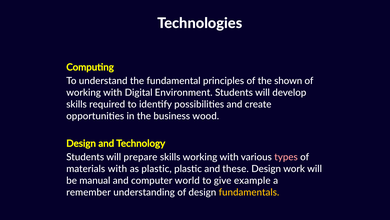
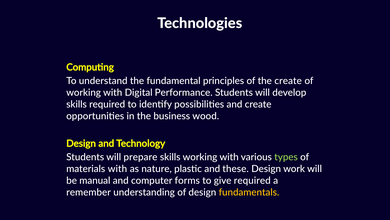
the shown: shown -> create (288, 81)
Environment: Environment -> Performance (184, 92)
types colour: pink -> light green (286, 157)
as plastic: plastic -> nature (157, 168)
world: world -> forms (187, 180)
give example: example -> required (252, 180)
